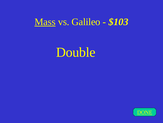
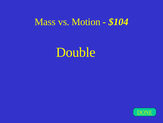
Mass underline: present -> none (45, 22)
Galileo: Galileo -> Motion (86, 22)
$103: $103 -> $104 (118, 22)
